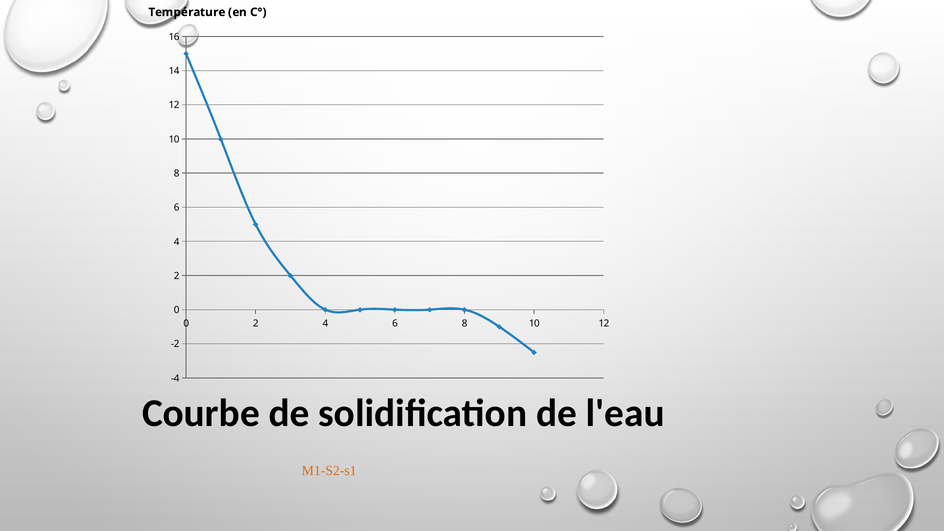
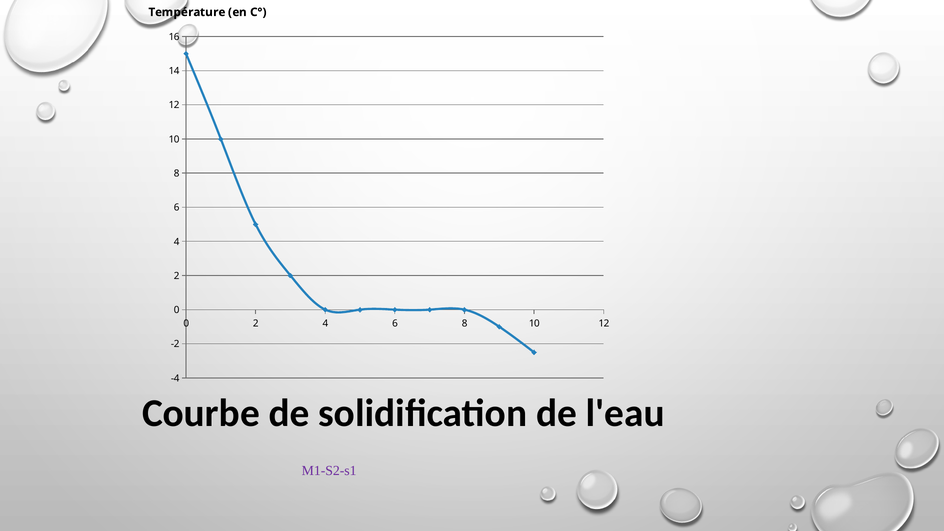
M1-S2-s1 colour: orange -> purple (329, 471)
